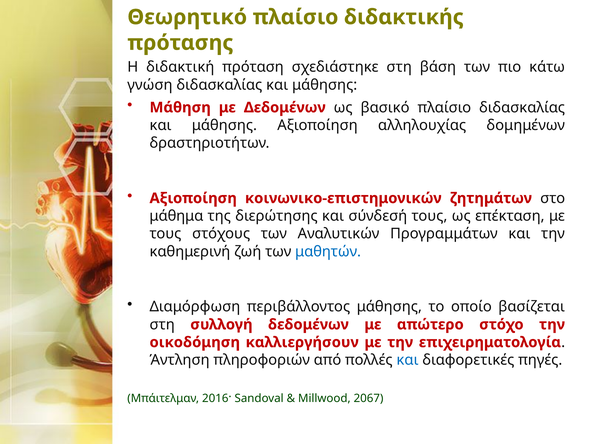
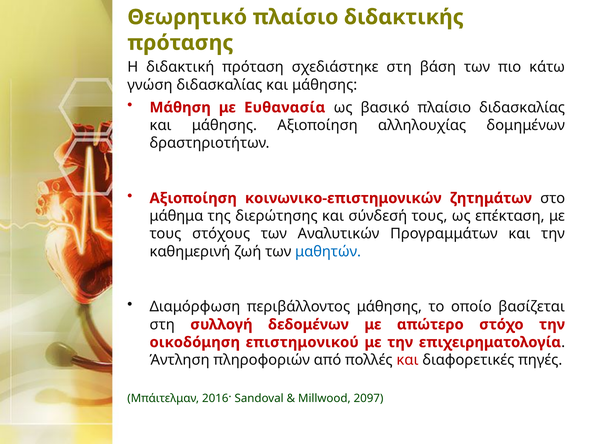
με Δεδομένων: Δεδομένων -> Ευθανασία (285, 108)
καλλιεργήσουν: καλλιεργήσουν -> επιστημονικού (302, 342)
και colour: blue -> red (407, 360)
2067: 2067 -> 2097 (369, 398)
